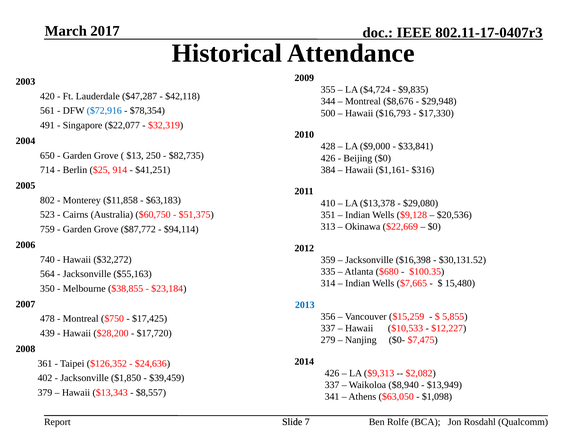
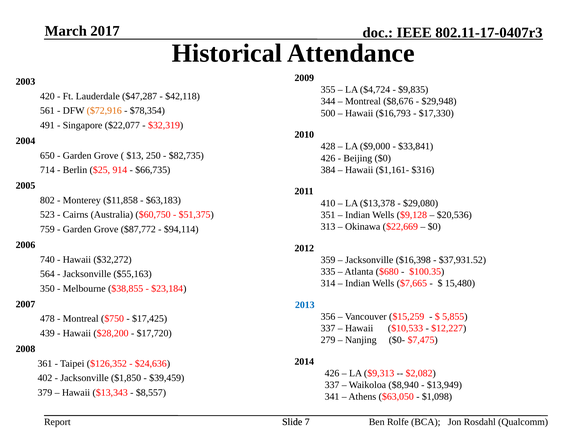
$72,916 colour: blue -> orange (104, 111)
$41,251: $41,251 -> $66,735 (153, 170)
$30,131.52: $30,131.52 -> $37,931.52 (462, 260)
